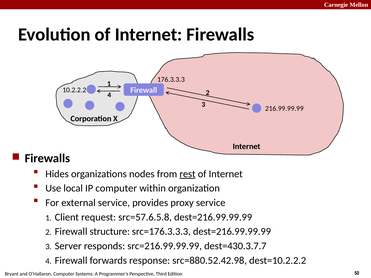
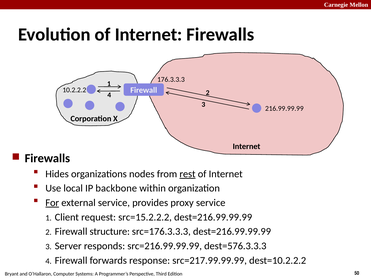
IP computer: computer -> backbone (116, 188)
For underline: none -> present (52, 203)
src=57.6.5.8: src=57.6.5.8 -> src=15.2.2.2 (145, 217)
dest=430.3.7.7: dest=430.3.7.7 -> dest=576.3.3.3 (235, 246)
src=880.52.42.98: src=880.52.42.98 -> src=217.99.99.99 (210, 261)
